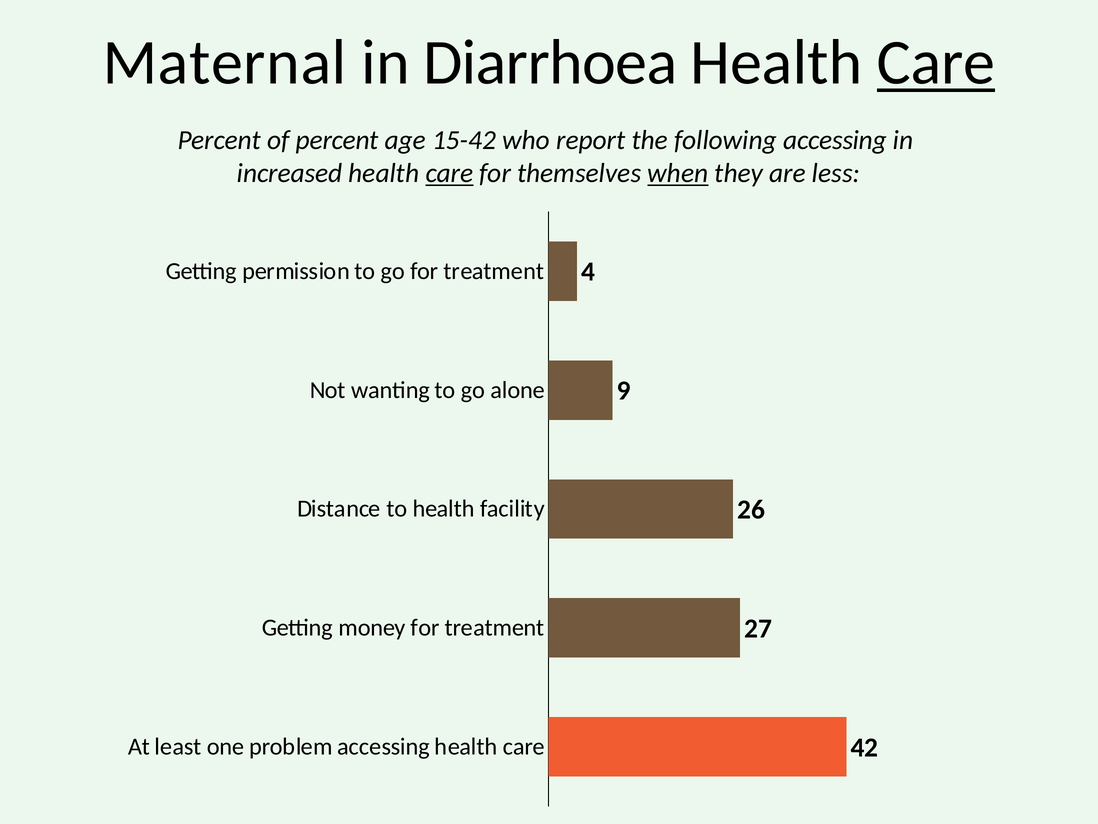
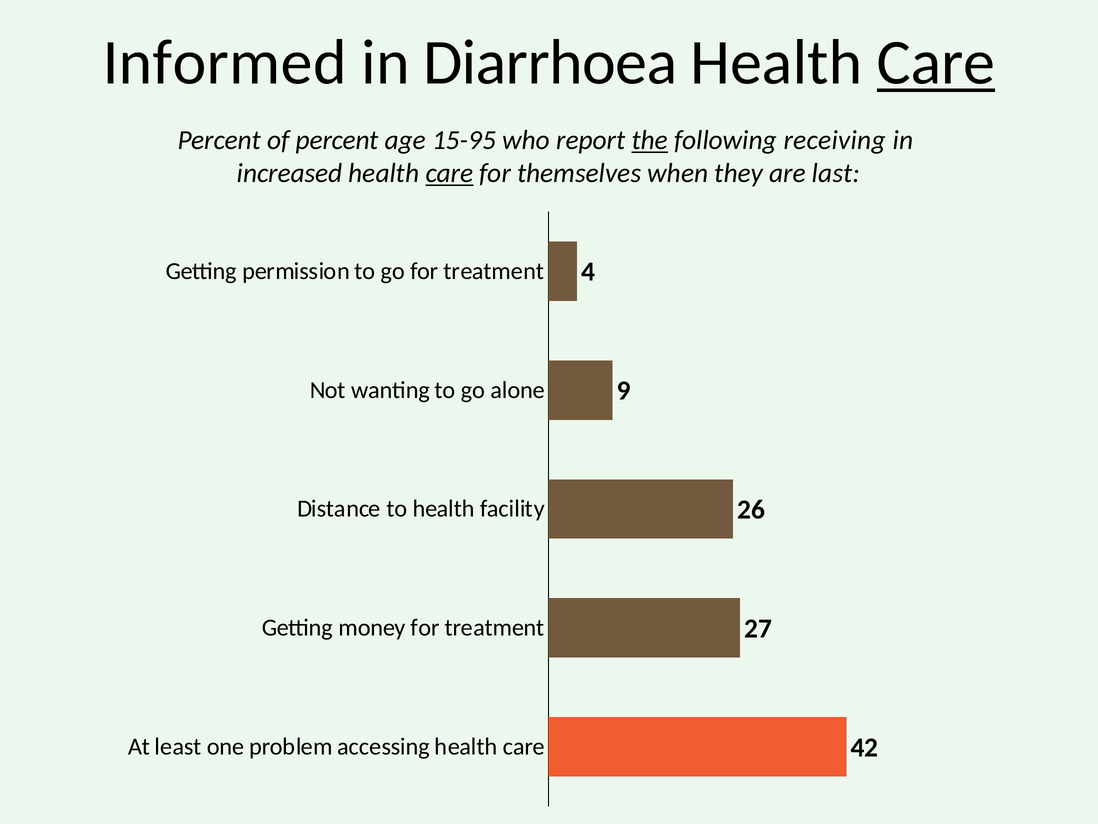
Maternal: Maternal -> Informed (225, 63)
15-42: 15-42 -> 15-95 (464, 140)
the underline: none -> present (650, 140)
following accessing: accessing -> receiving (835, 140)
when underline: present -> none (678, 173)
less: less -> last (836, 173)
